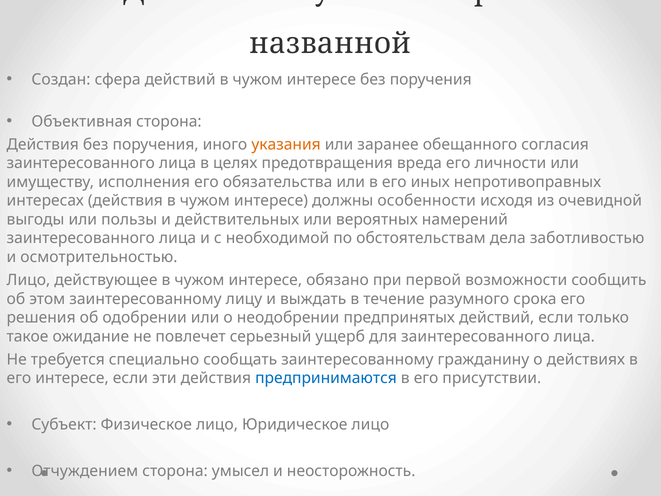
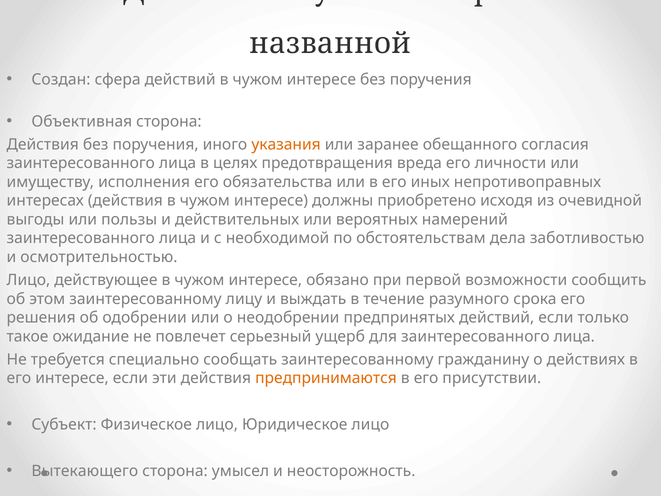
особенности: особенности -> приобретено (427, 201)
предпринимаются colour: blue -> orange (326, 378)
Отчуждением: Отчуждением -> Вытекающего (85, 471)
